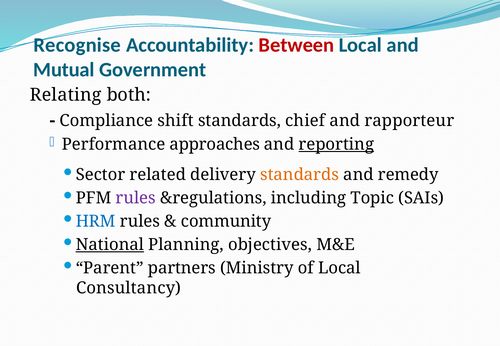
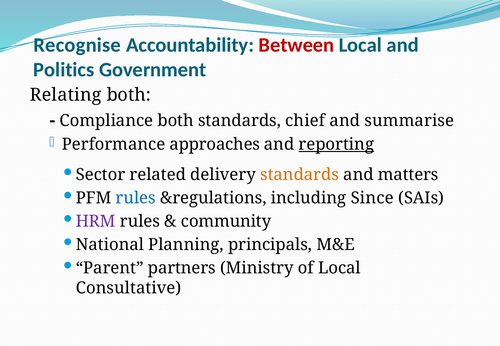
Mutual: Mutual -> Politics (64, 70)
Compliance shift: shift -> both (176, 121)
rapporteur: rapporteur -> summarise (409, 121)
remedy: remedy -> matters (408, 175)
rules colour: purple -> blue (136, 198)
Topic: Topic -> Since (372, 198)
HRM colour: blue -> purple (96, 221)
National underline: present -> none (110, 245)
objectives: objectives -> principals (270, 245)
Consultancy: Consultancy -> Consultative (129, 288)
